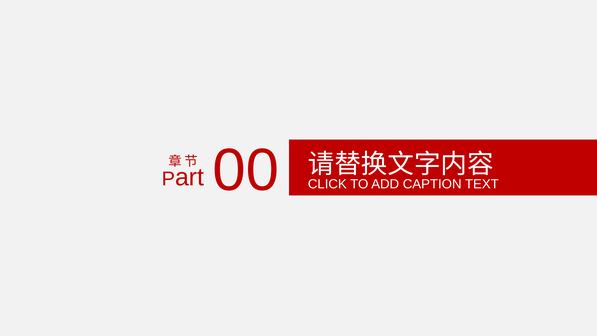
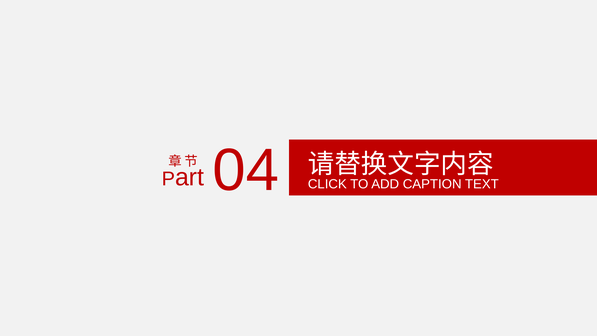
00: 00 -> 04 (246, 170)
